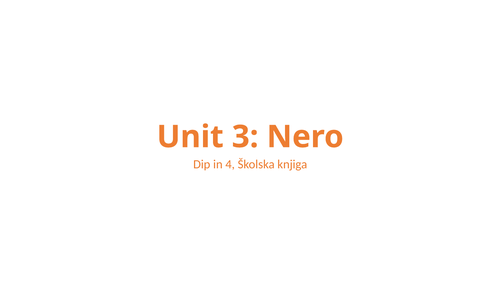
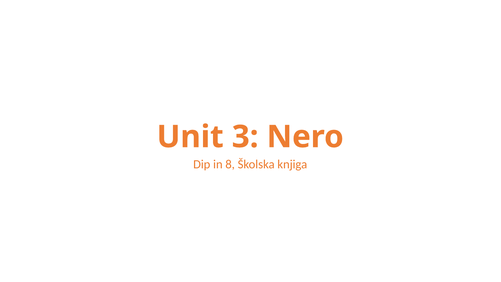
4: 4 -> 8 (230, 164)
